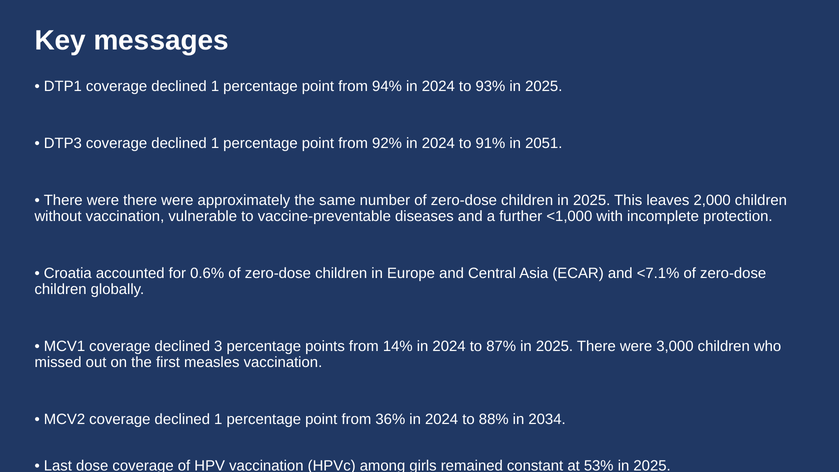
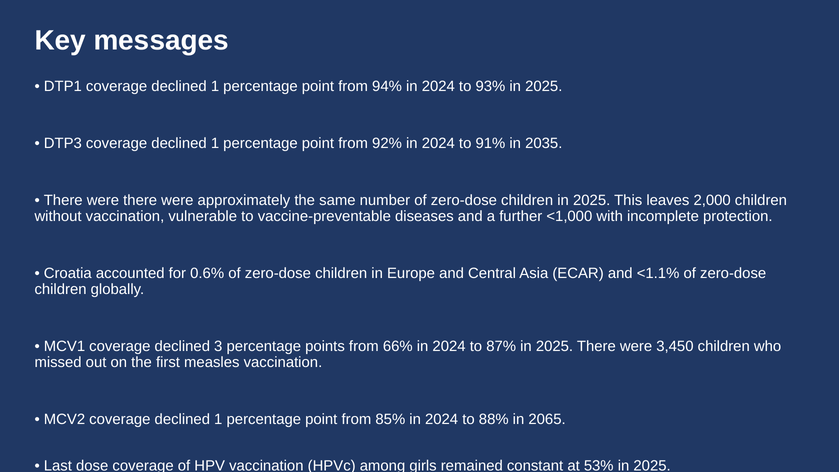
2051: 2051 -> 2035 (544, 143)
<7.1%: <7.1% -> <1.1% (658, 273)
14%: 14% -> 66% (398, 346)
3,000: 3,000 -> 3,450 (675, 346)
36%: 36% -> 85% (390, 419)
2034: 2034 -> 2065 (547, 419)
